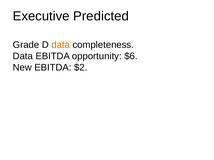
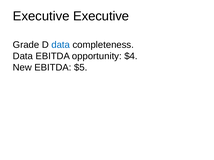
Executive Predicted: Predicted -> Executive (101, 16)
data colour: orange -> blue (61, 45)
$6: $6 -> $4 (131, 56)
$2: $2 -> $5 (81, 68)
